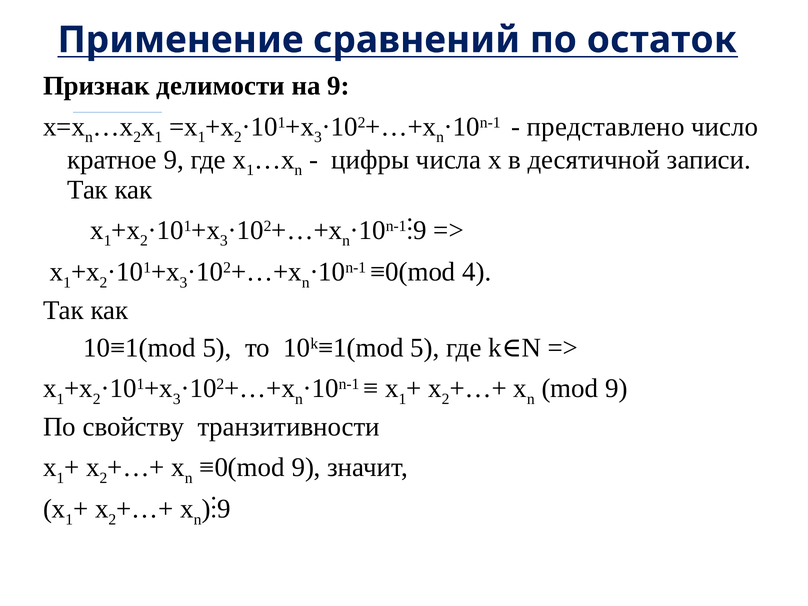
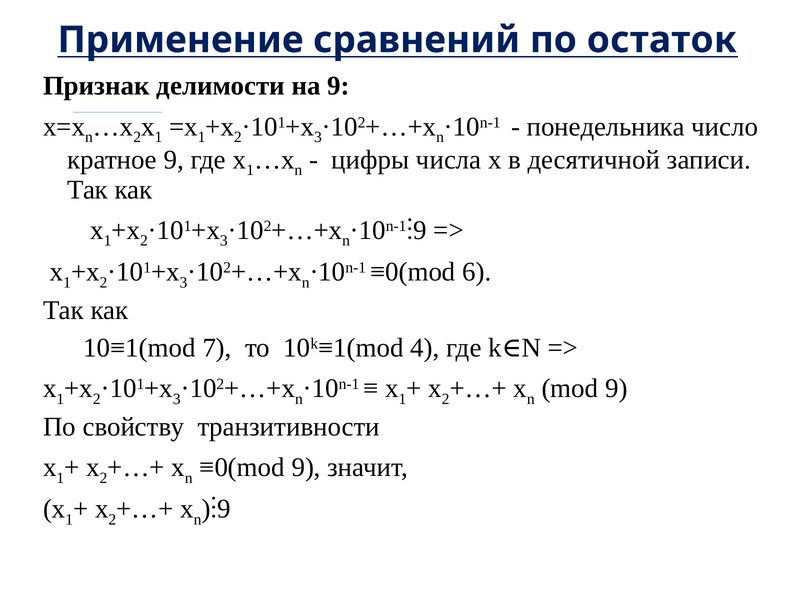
представлено: представлено -> понедельника (606, 127)
4: 4 -> 6 (477, 272)
10≡1(mod 5: 5 -> 7 (217, 348)
10k≡1(mod 5: 5 -> 4 (425, 348)
